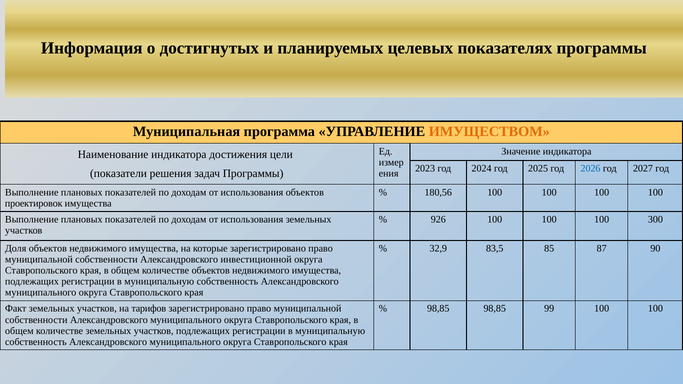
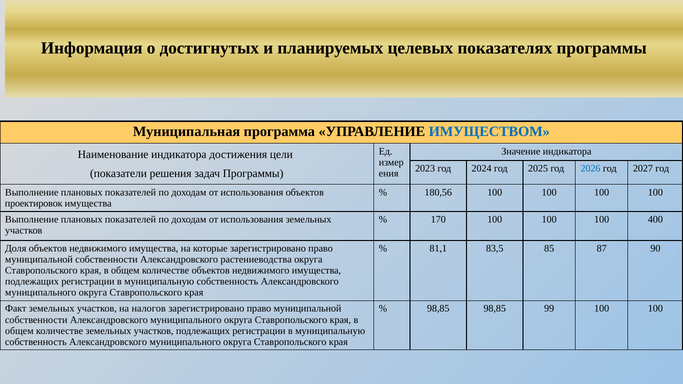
ИМУЩЕСТВОМ colour: orange -> blue (489, 132)
926: 926 -> 170 (438, 220)
300: 300 -> 400 (655, 220)
32,9: 32,9 -> 81,1 (438, 249)
инвестиционной: инвестиционной -> растениеводства (256, 260)
тарифов: тарифов -> налогов (149, 309)
